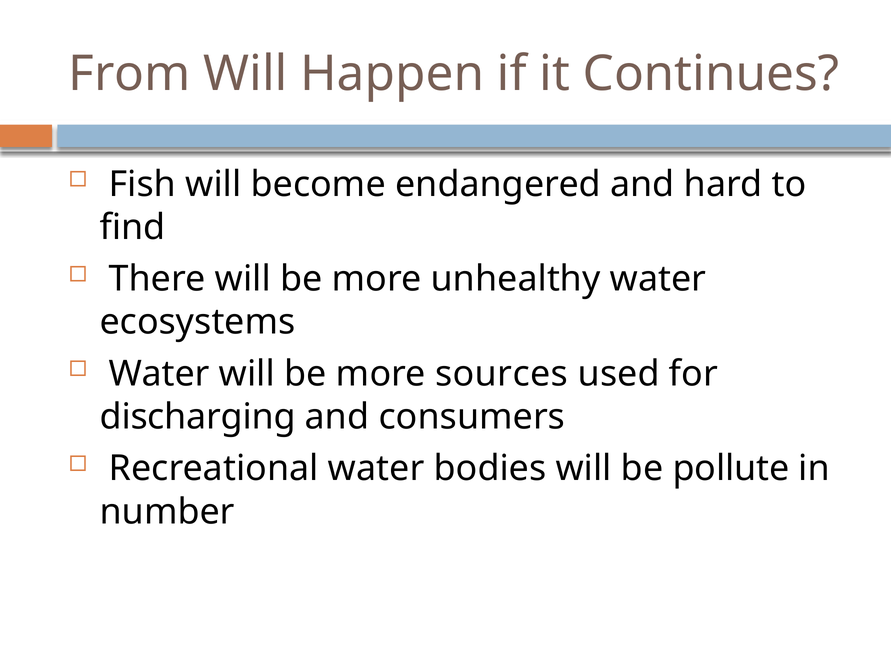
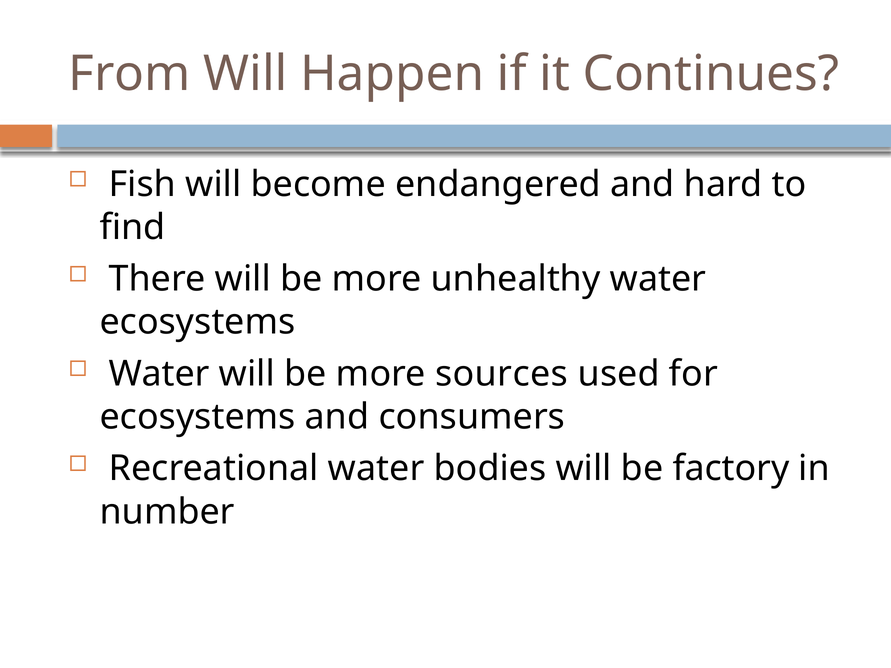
discharging: discharging -> ecosystems (198, 417)
pollute: pollute -> factory (731, 469)
